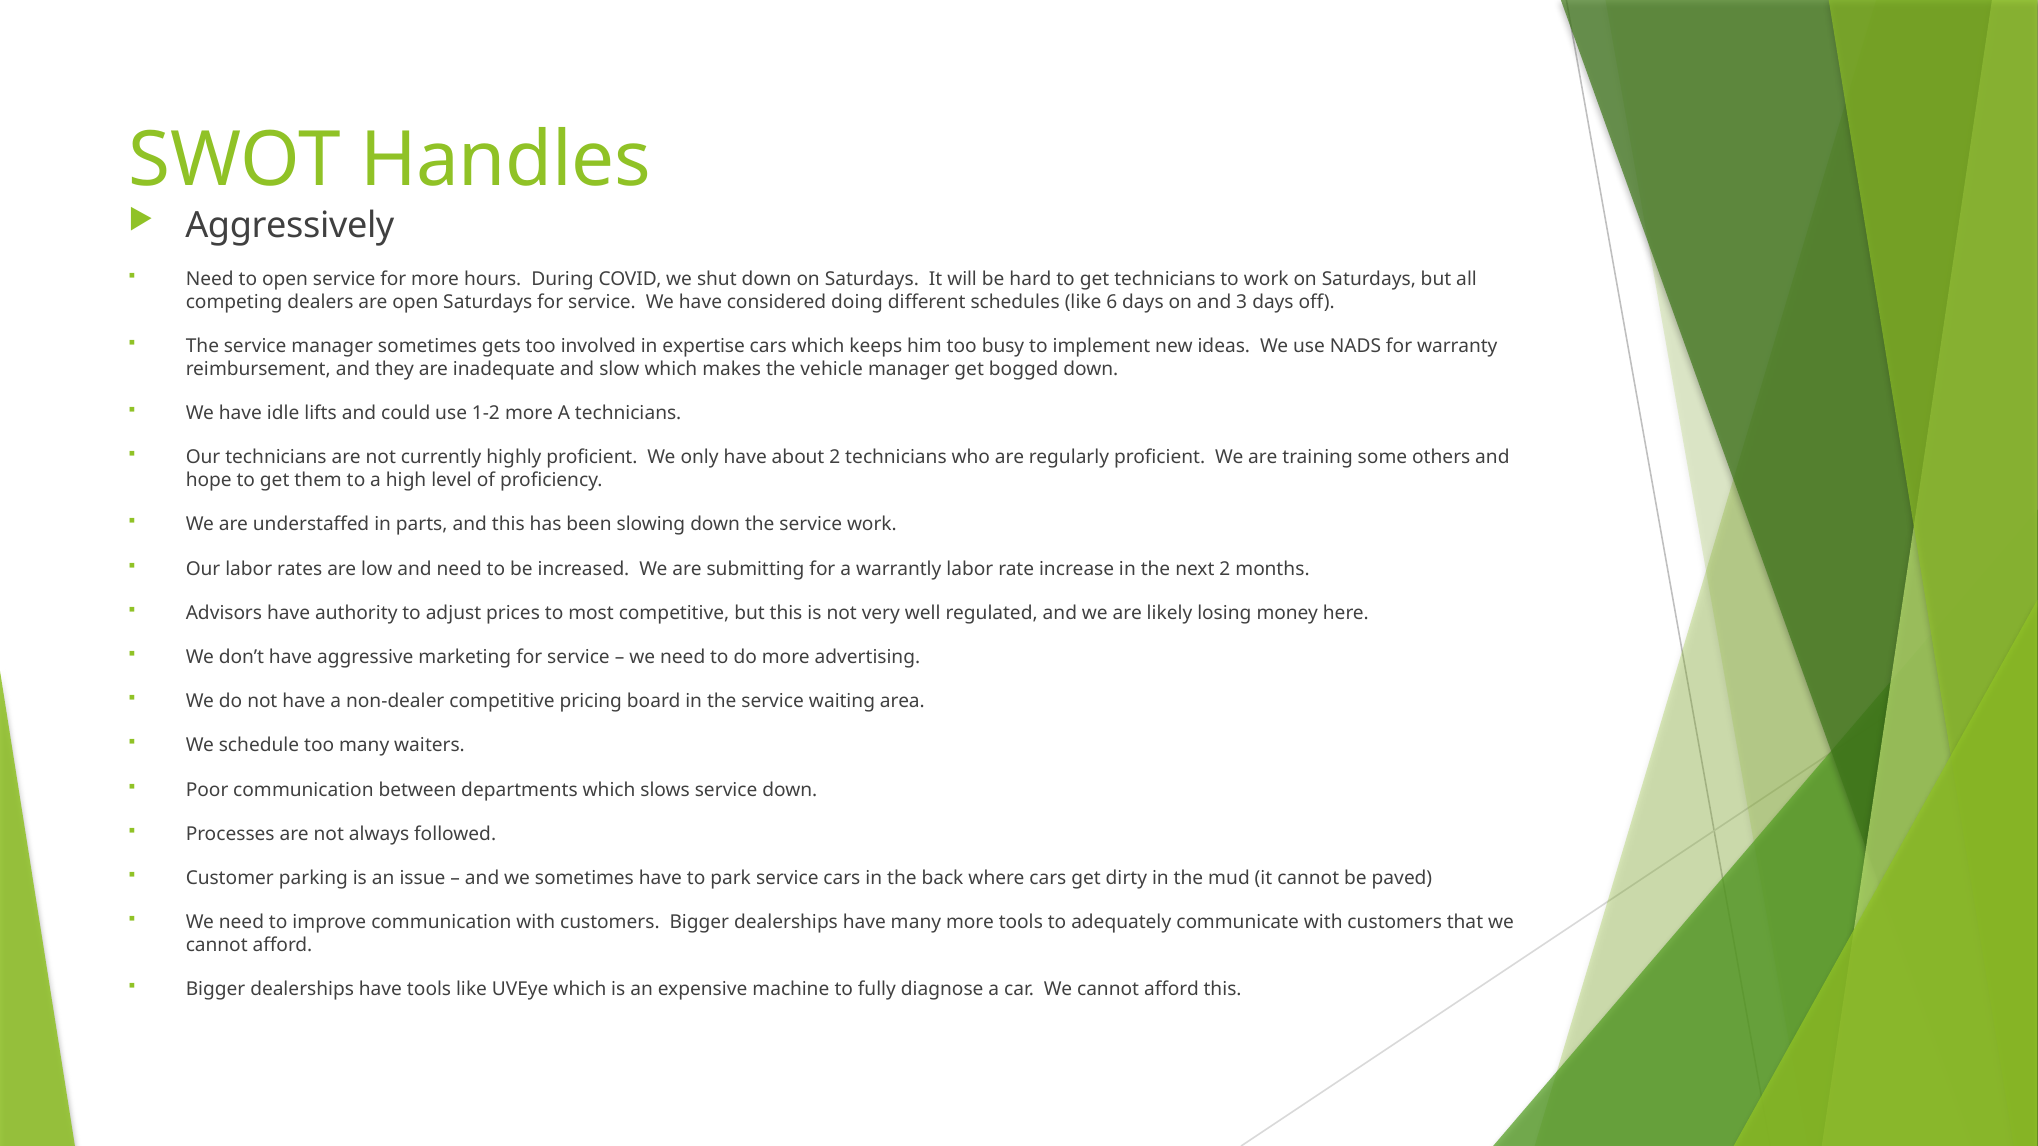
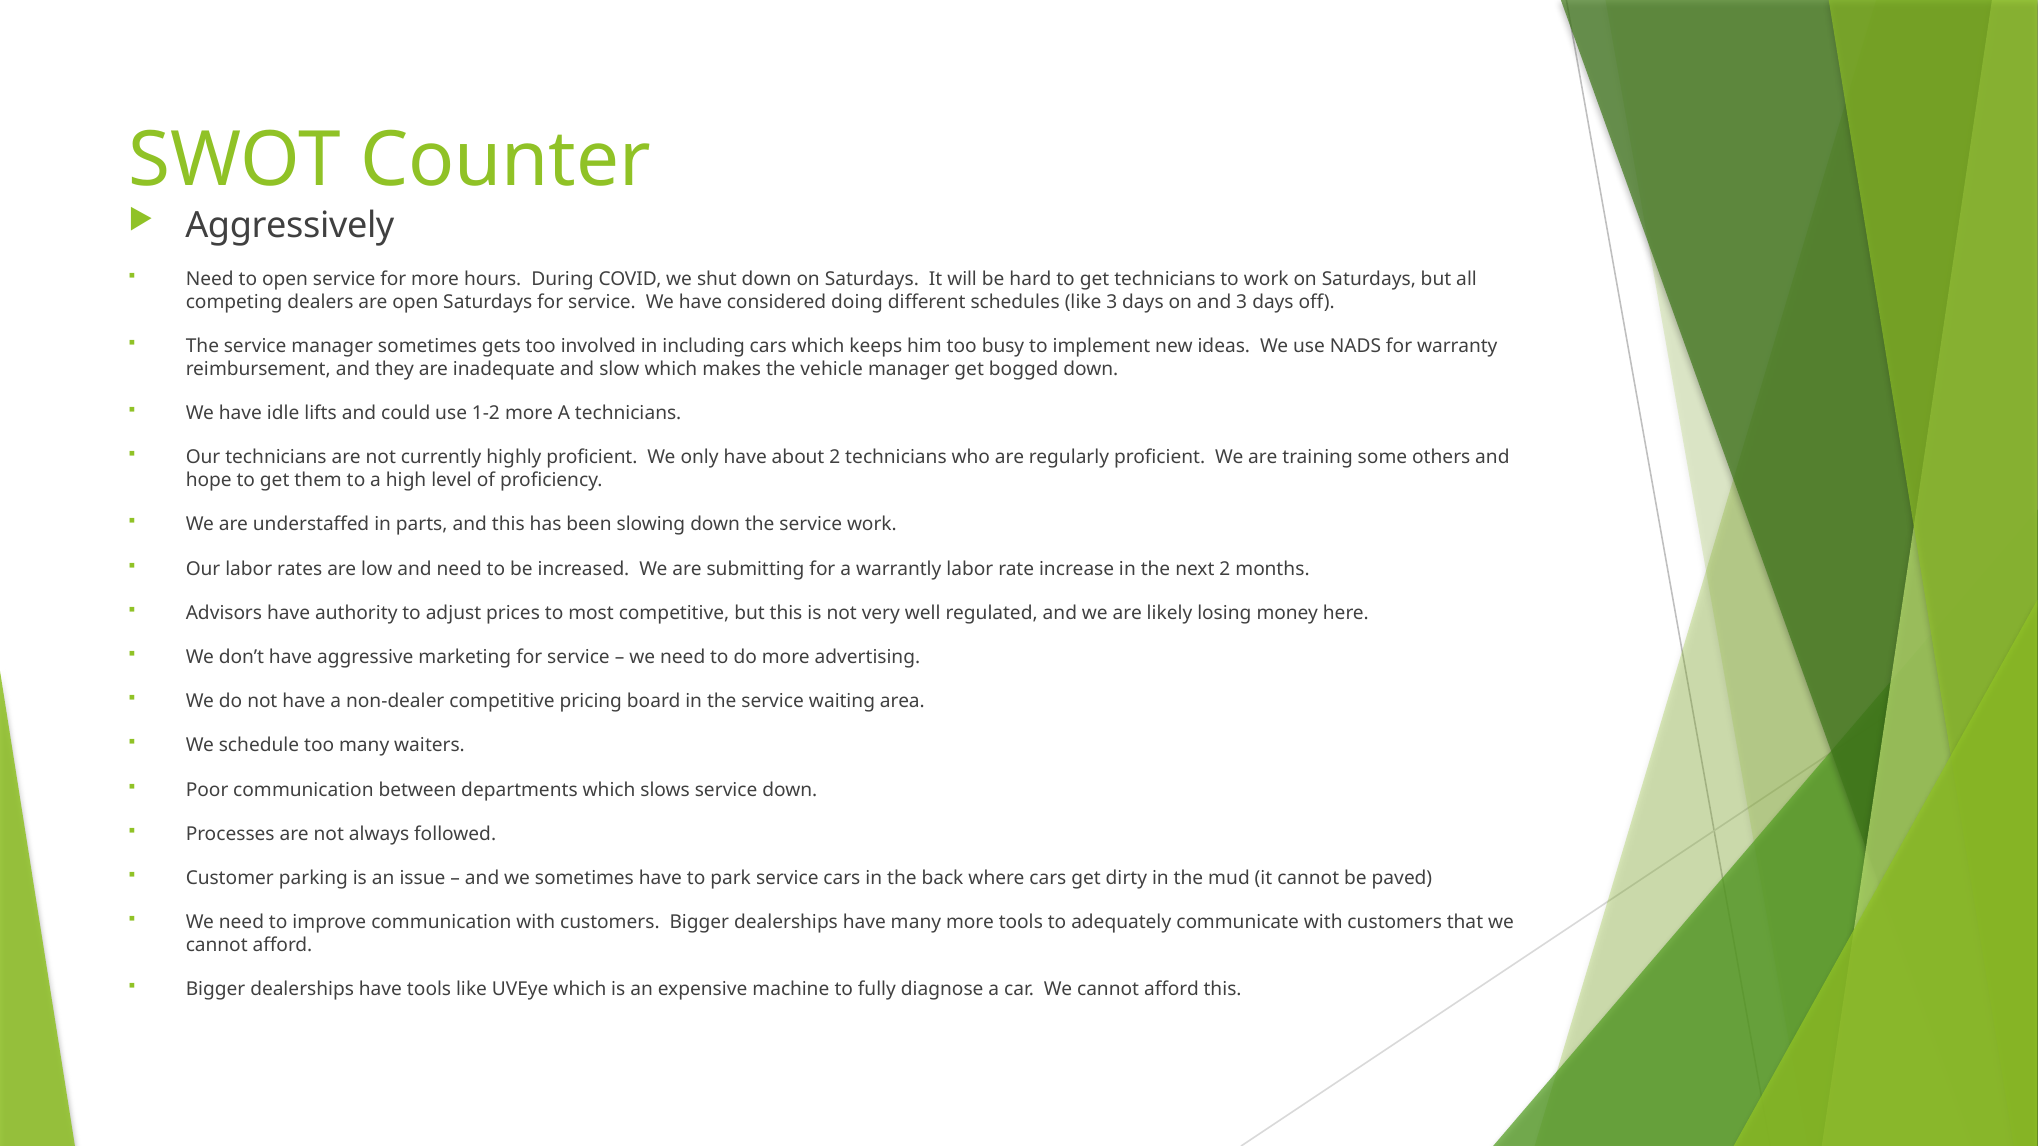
Handles: Handles -> Counter (506, 161)
like 6: 6 -> 3 (1112, 302)
expertise: expertise -> including (704, 346)
